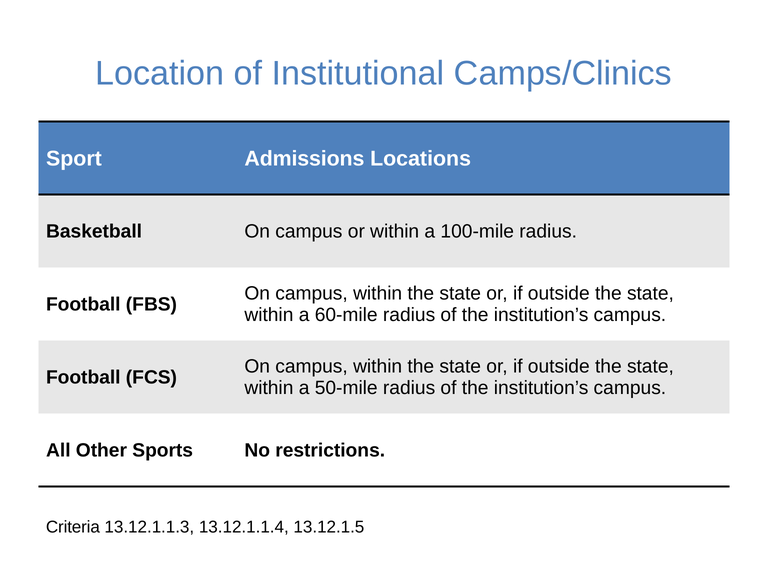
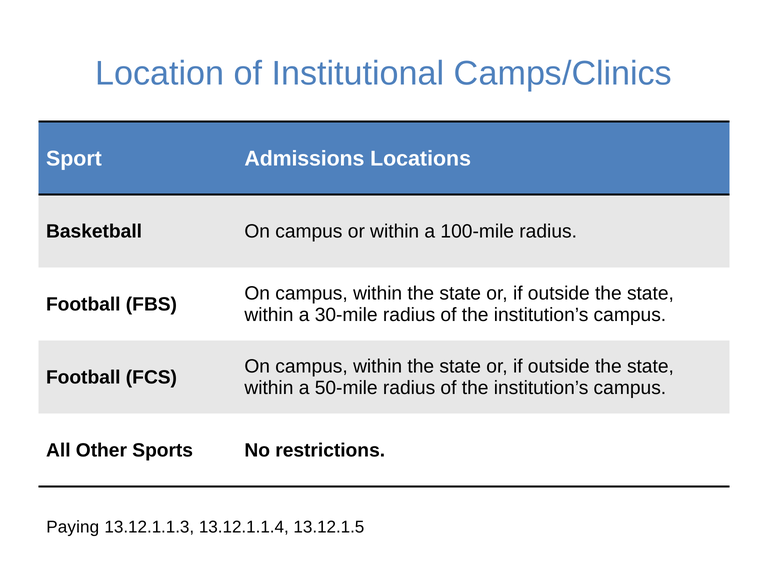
60-mile: 60-mile -> 30-mile (346, 315)
Criteria: Criteria -> Paying (73, 527)
